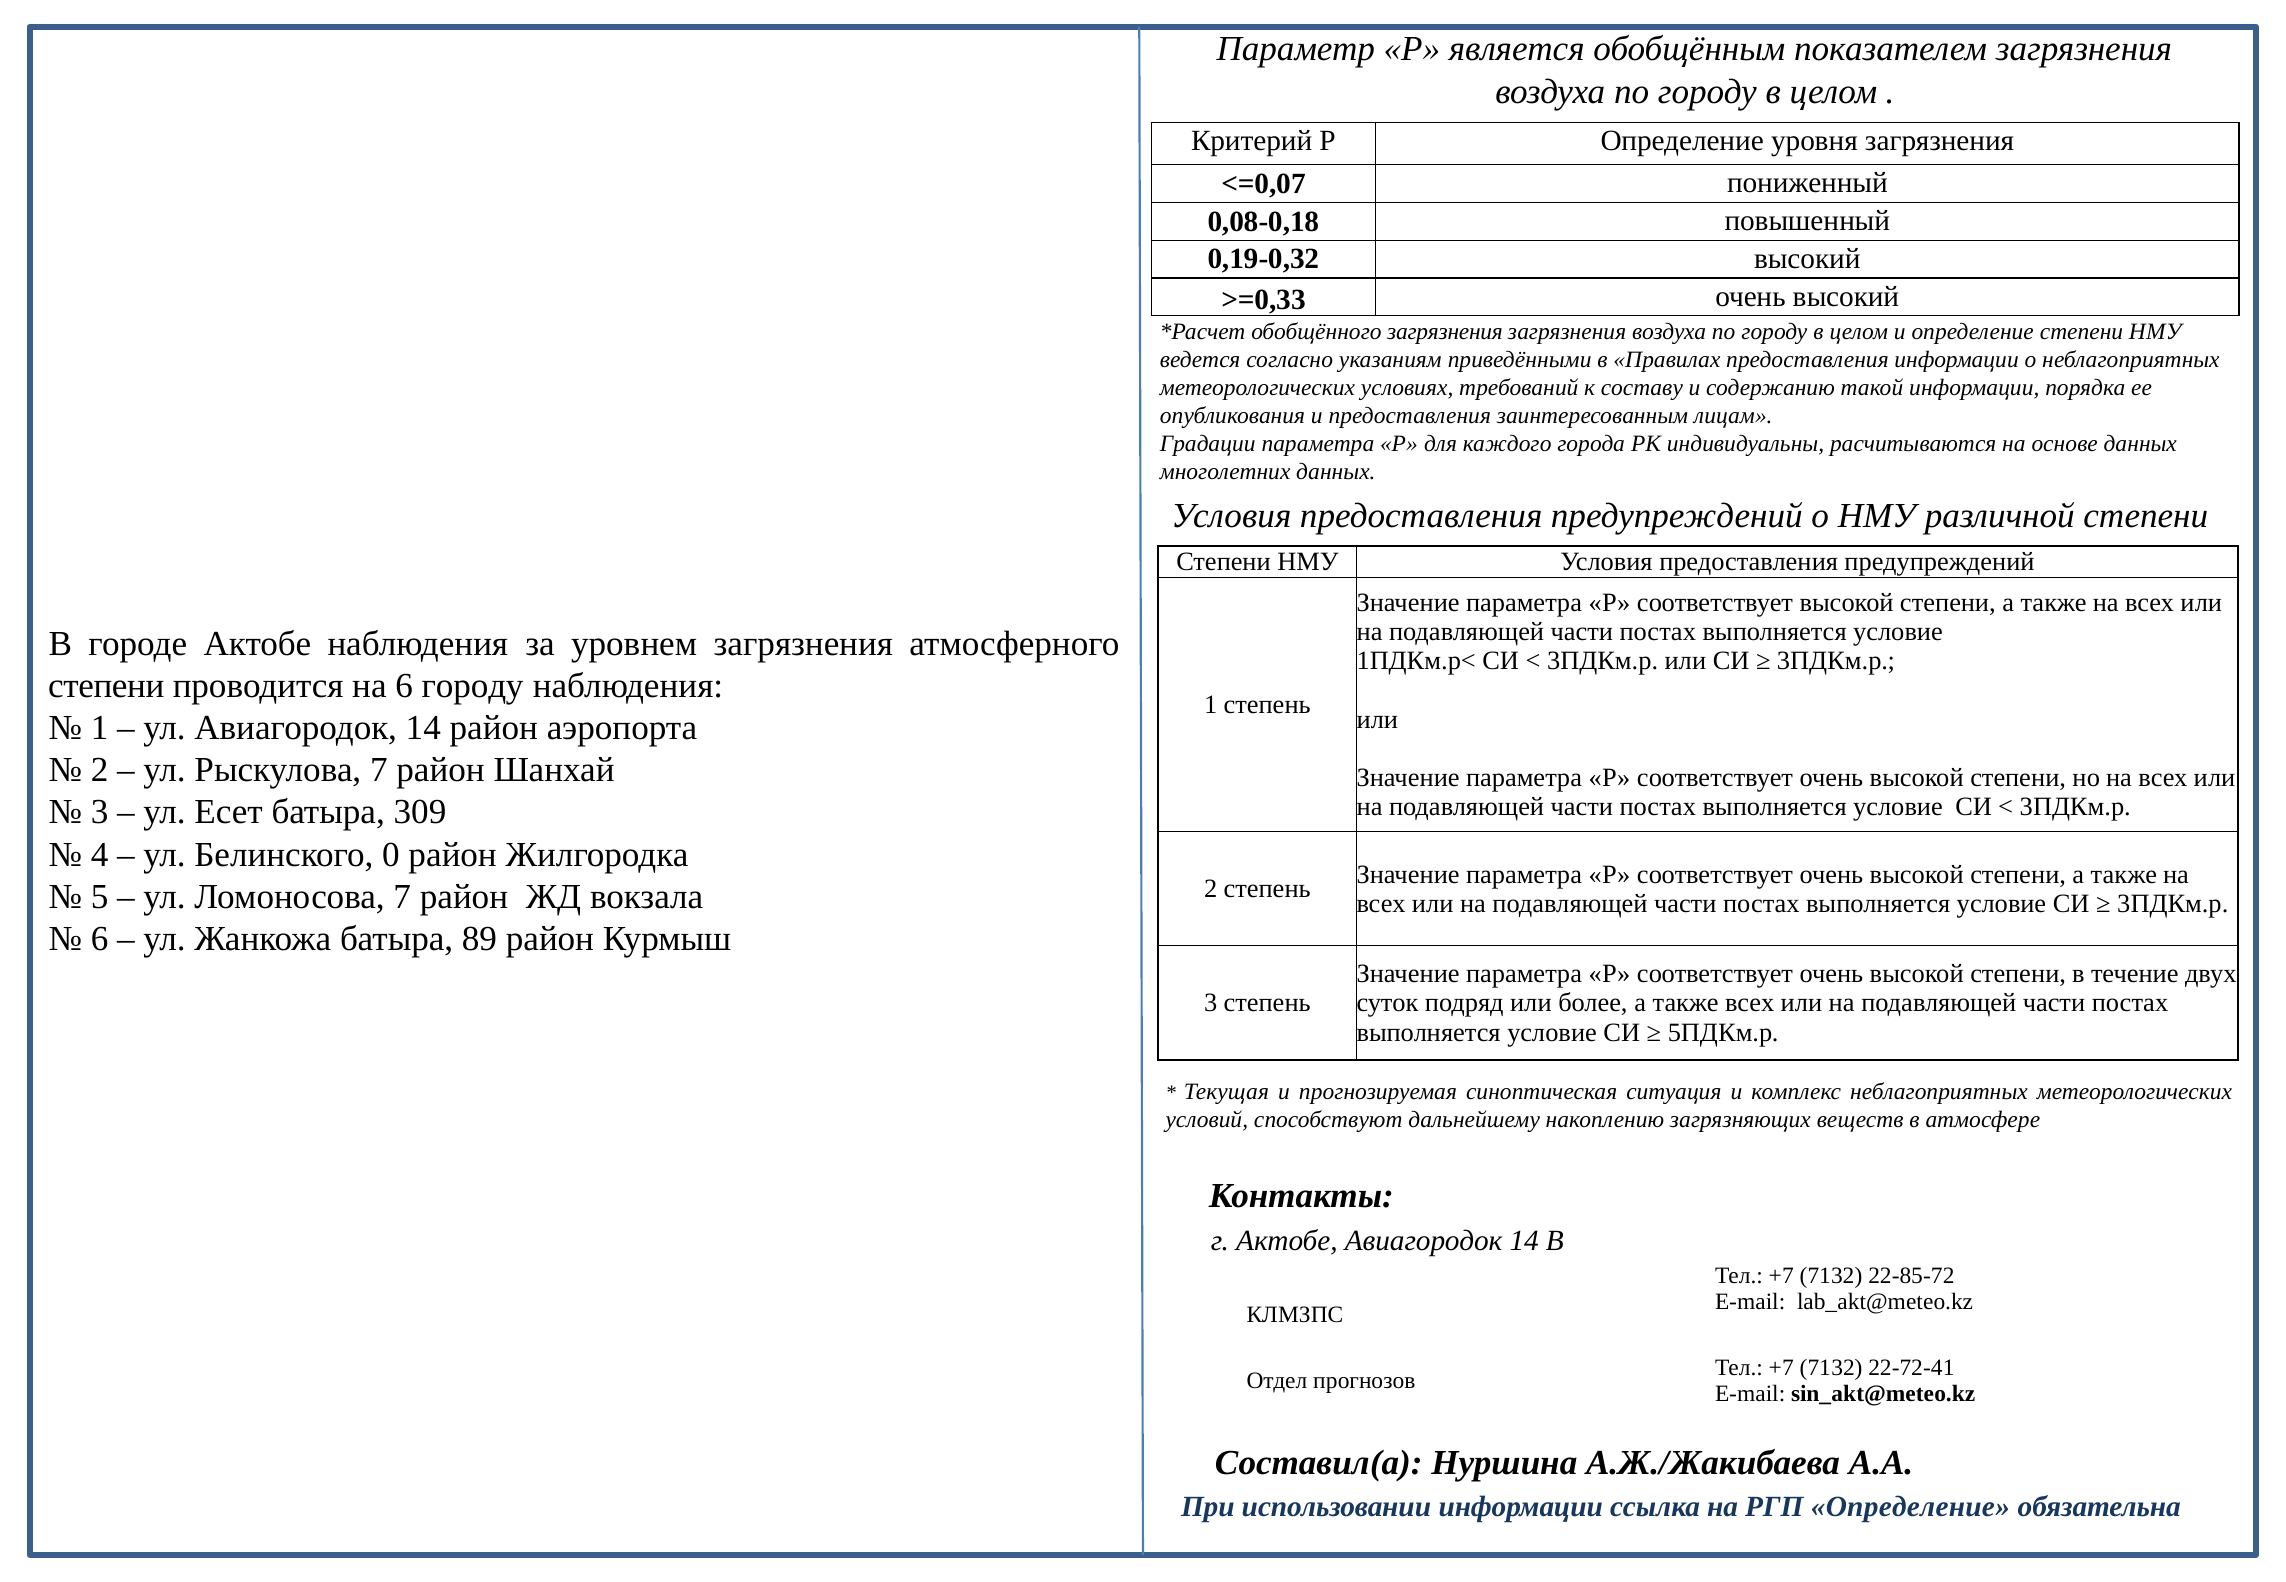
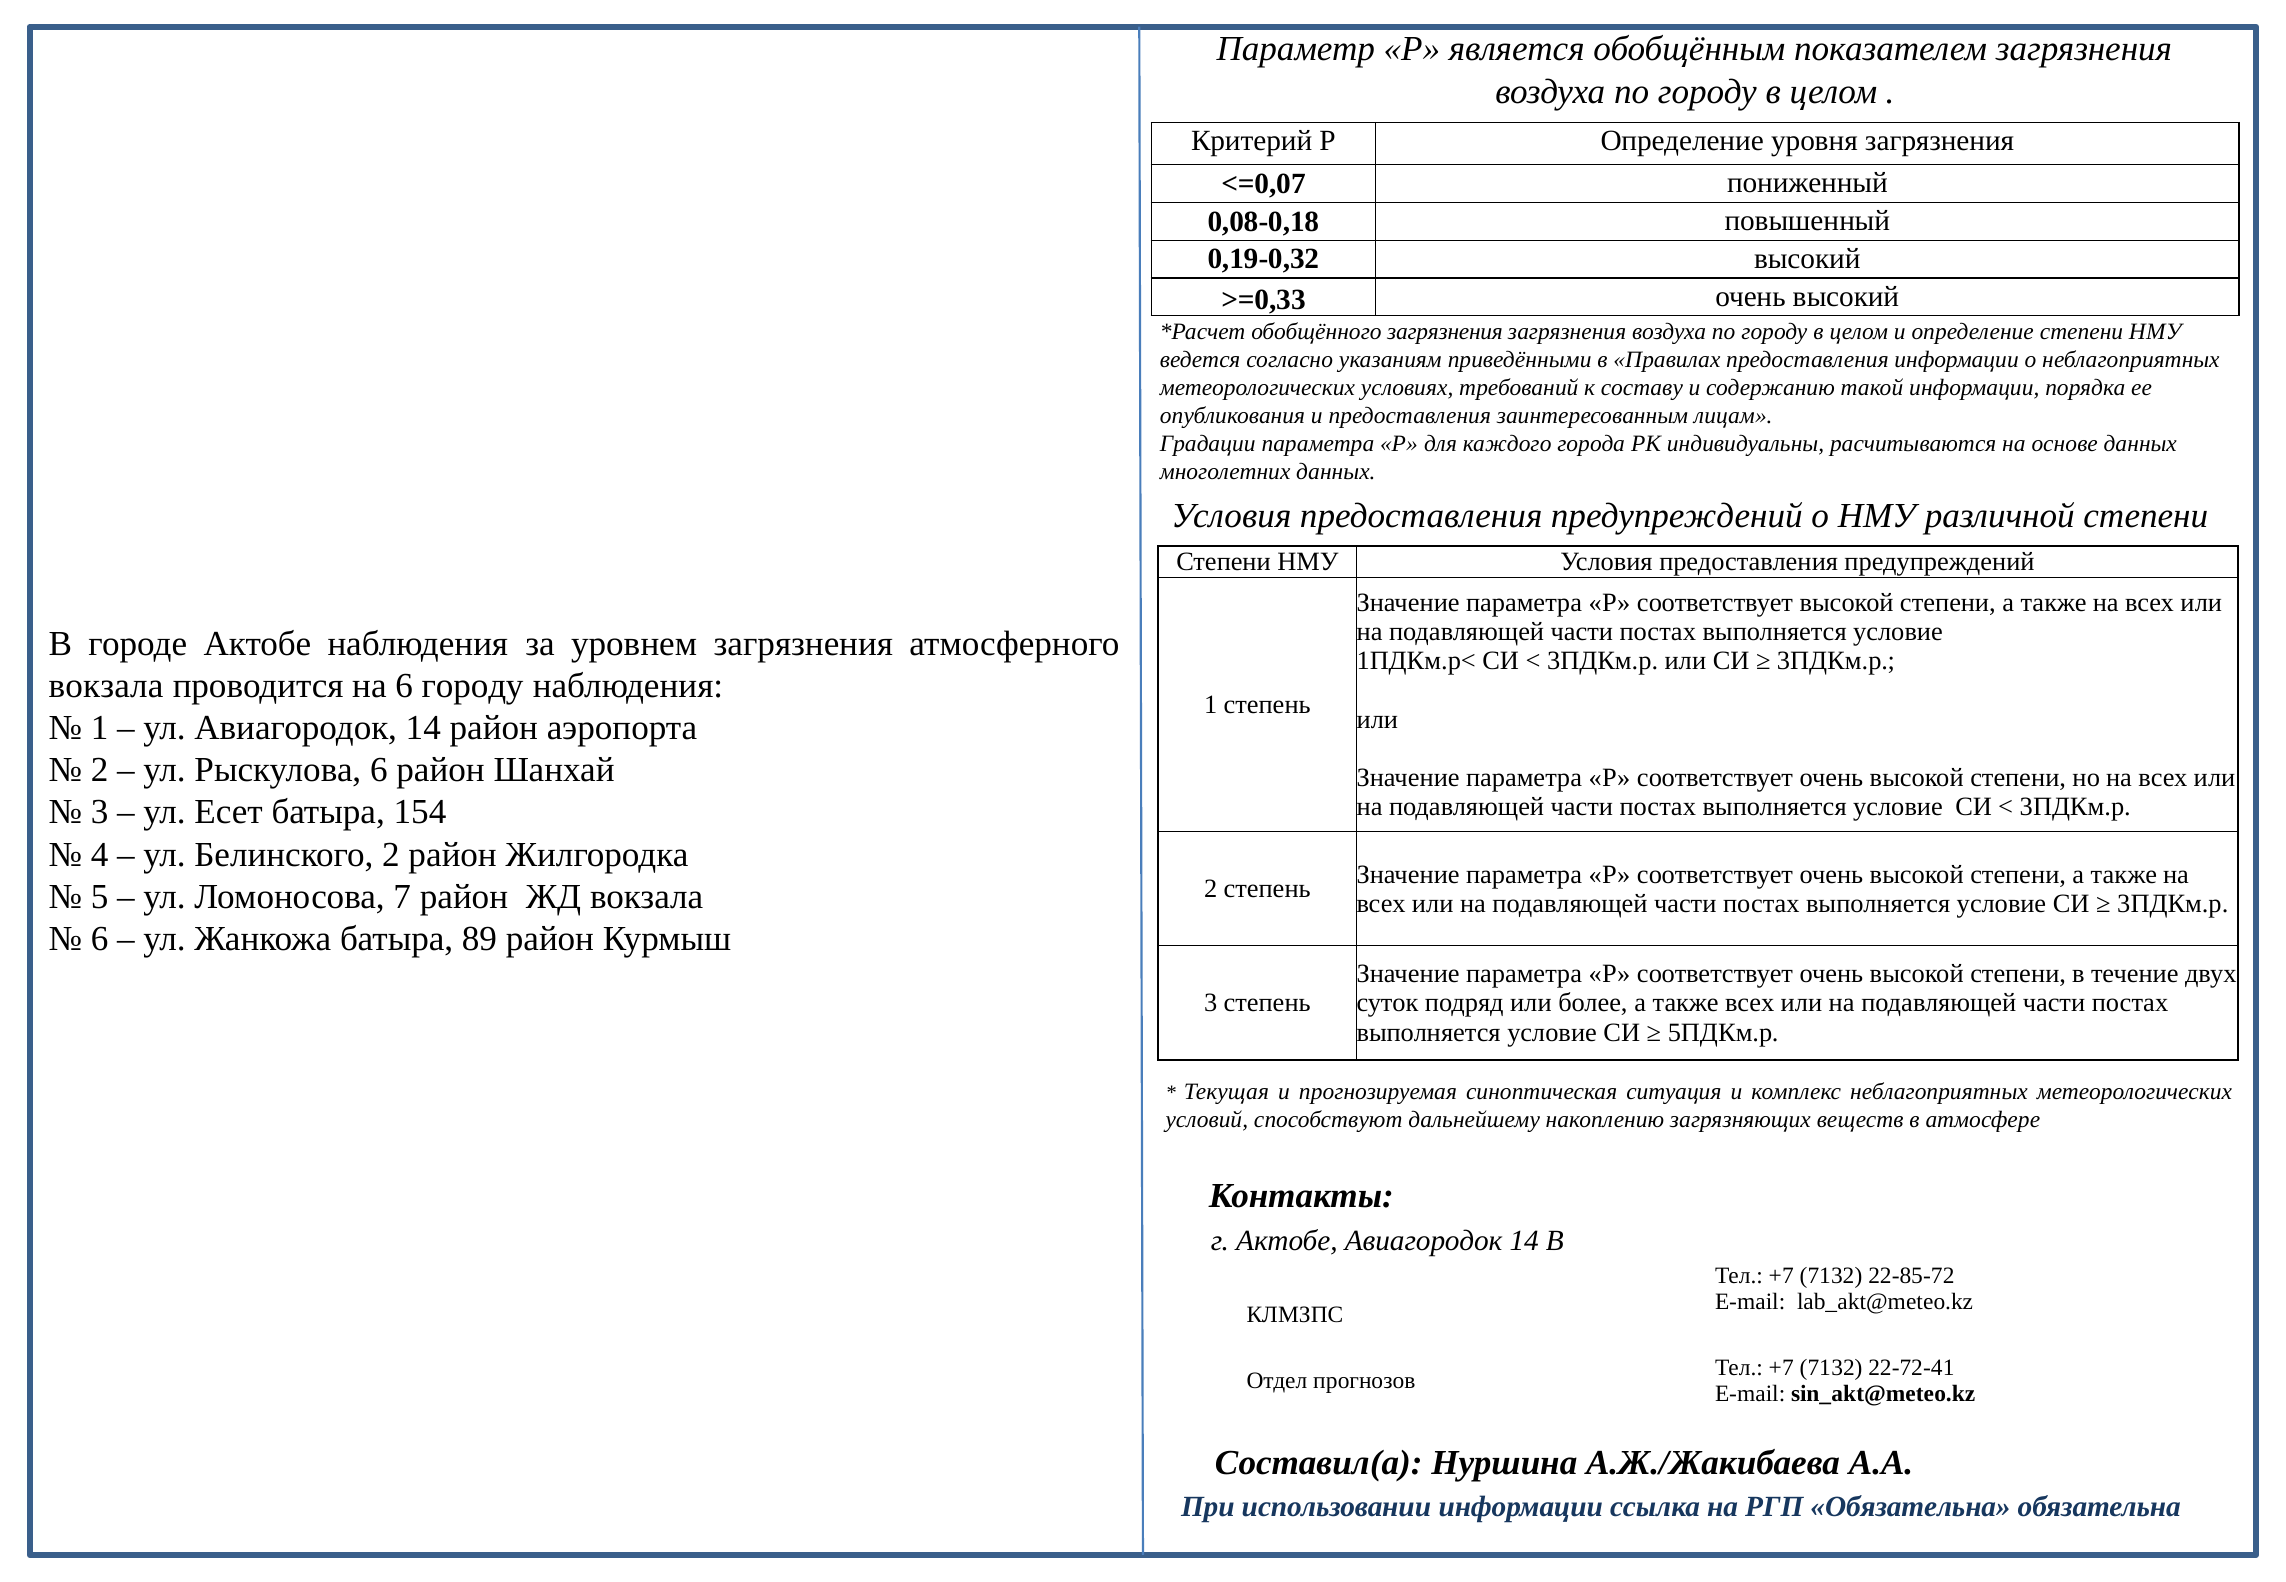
степени: степени -> вокзала (106, 686)
Рыскулова 7: 7 -> 6 (379, 770)
309: 309 -> 154 (420, 813)
Белинского 0: 0 -> 2 (391, 855)
РГП Определение: Определение -> Обязательна (1911, 1507)
